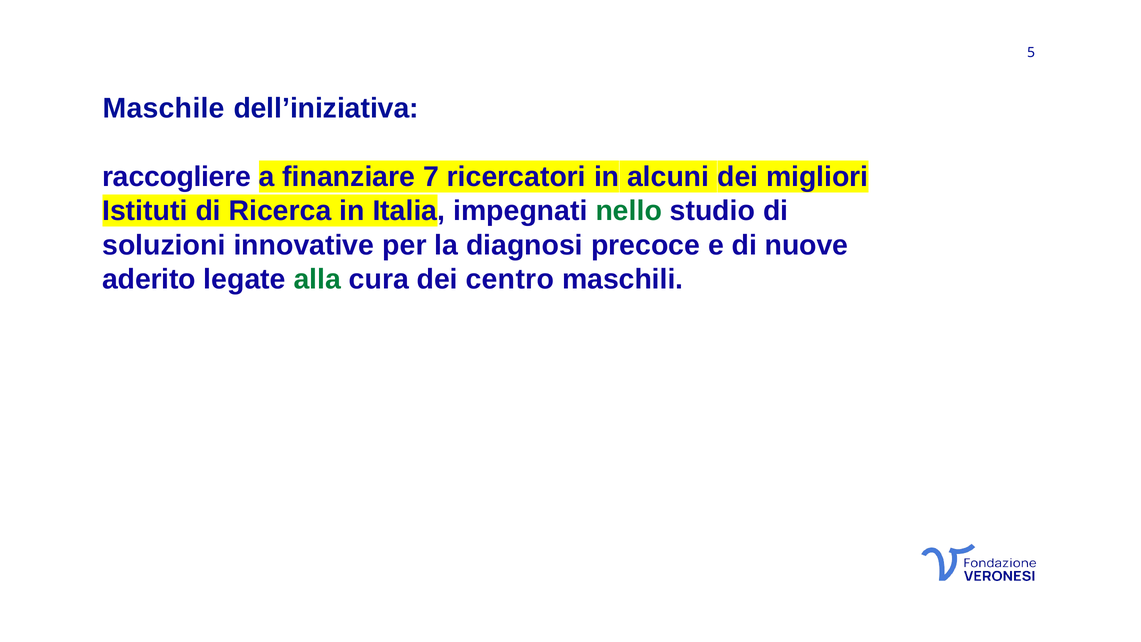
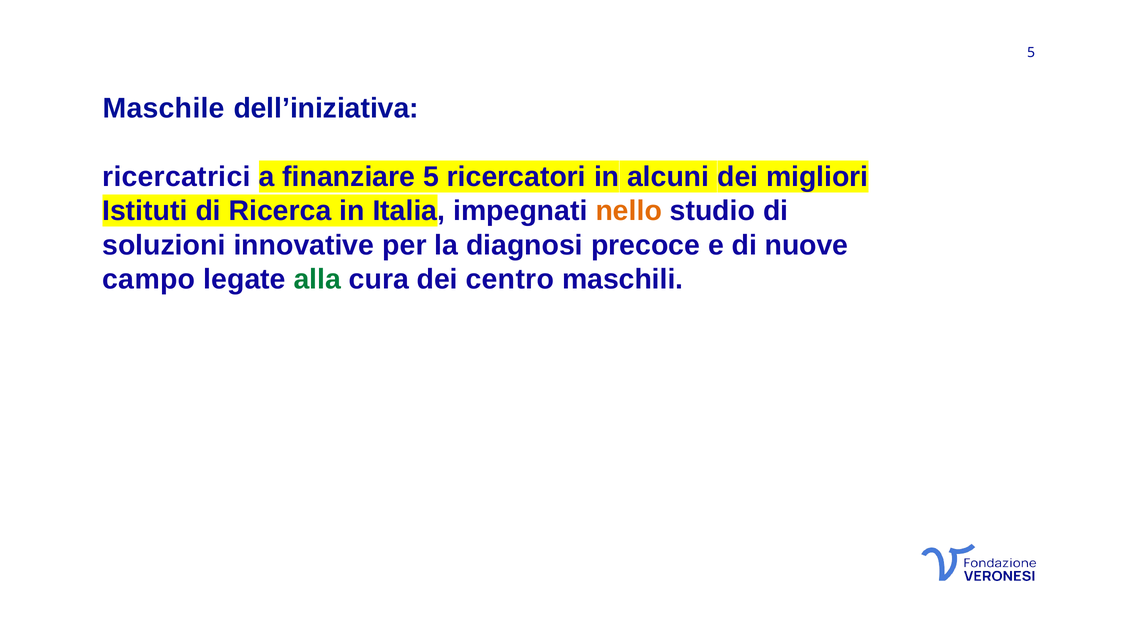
raccogliere: raccogliere -> ricercatrici (176, 177)
finanziare 7: 7 -> 5 (431, 177)
nello colour: green -> orange (629, 211)
aderito: aderito -> campo (149, 279)
